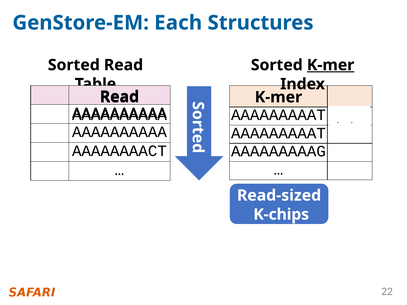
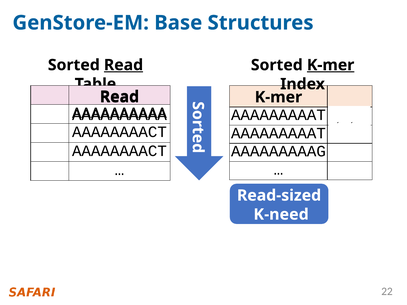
Each: Each -> Base (178, 23)
Read underline: none -> present (123, 65)
AAAAAAAAAA: AAAAAAAAAA -> AAAAAAAACT (119, 132)
K-chips: K-chips -> K-need (281, 215)
